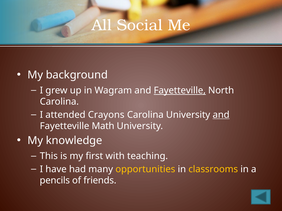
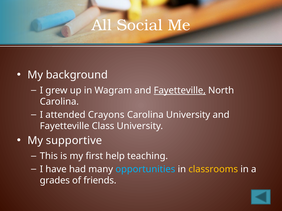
and underline: present -> none (221, 115)
Math: Math -> Class (103, 126)
knowledge: knowledge -> supportive (74, 141)
with: with -> help (115, 156)
opportunities colour: yellow -> light blue (145, 170)
pencils: pencils -> grades (55, 181)
